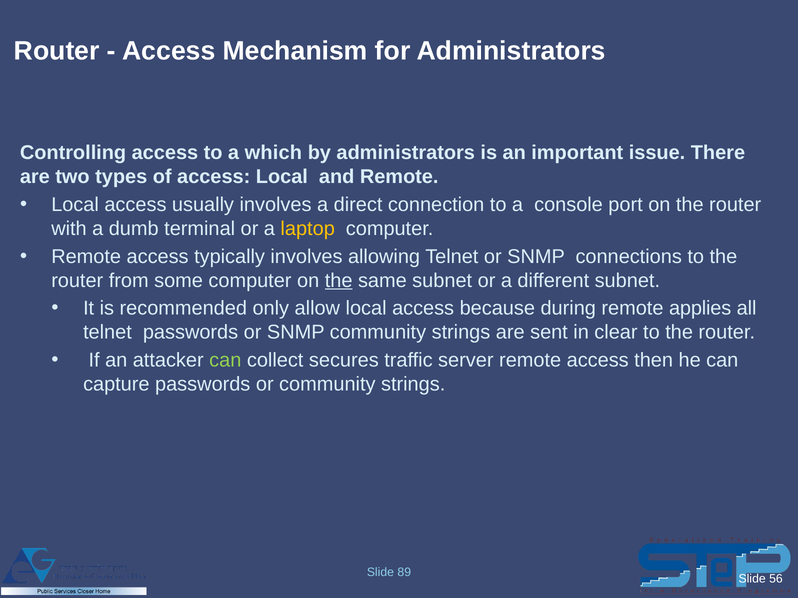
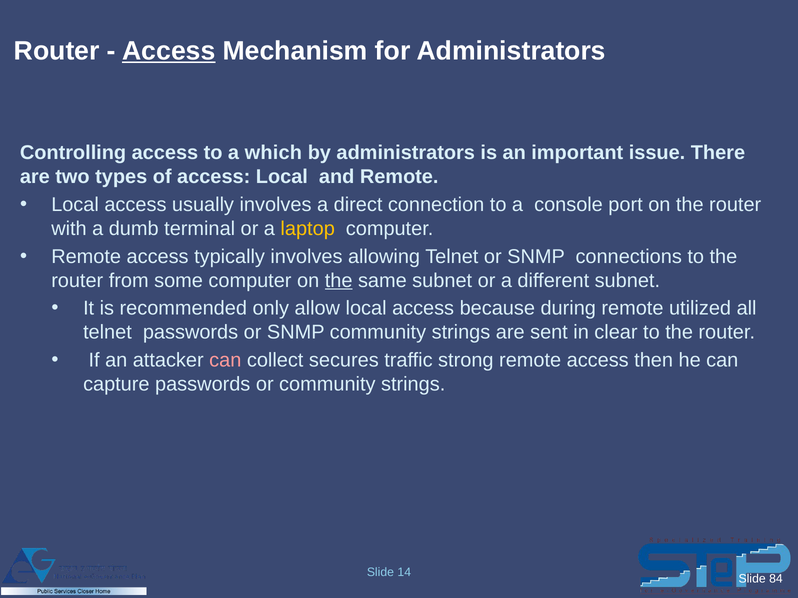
Access underline: none -> present (169, 51)
applies: applies -> utilized (700, 309)
can colour: light green -> pink (225, 360)
server: server -> strong (466, 360)
89: 89 -> 14 (404, 573)
56: 56 -> 84 (776, 579)
